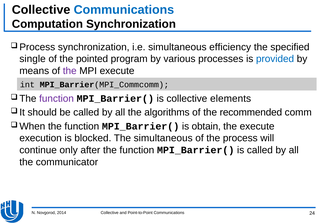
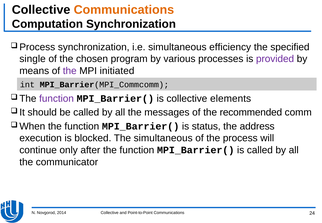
Communications colour: blue -> orange (124, 10)
pointed: pointed -> chosen (92, 59)
provided colour: blue -> purple (275, 59)
MPI execute: execute -> initiated (117, 71)
algorithms: algorithms -> messages (167, 112)
obtain: obtain -> status (206, 126)
the execute: execute -> address (257, 126)
